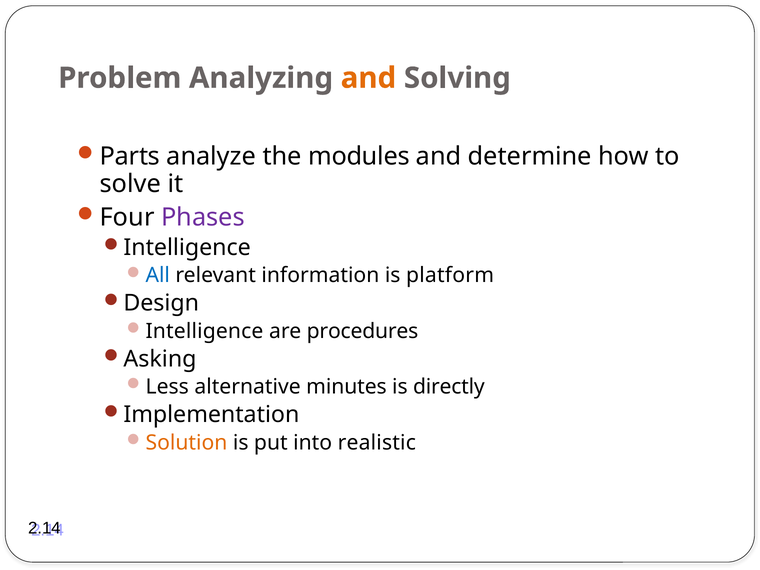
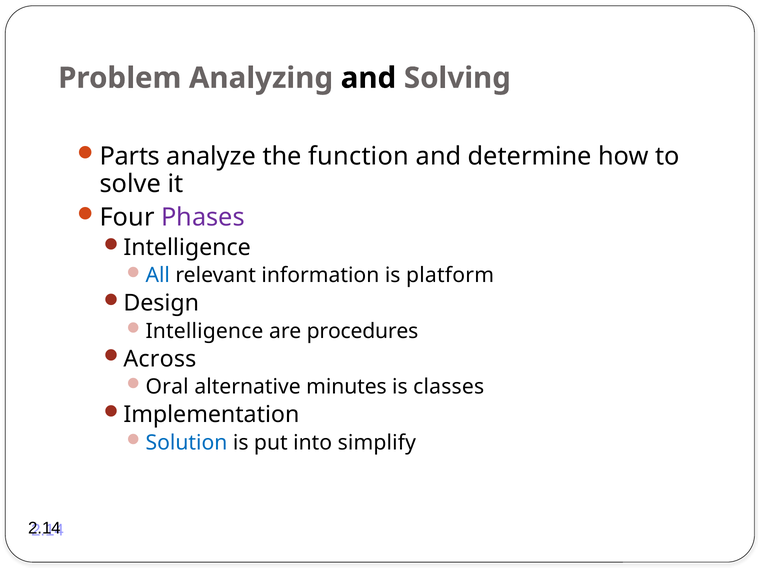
and colour: orange -> black (368, 78)
modules: modules -> function (359, 157)
Asking: Asking -> Across (160, 359)
Less: Less -> Oral (167, 387)
directly: directly -> classes (449, 387)
Solution colour: orange -> blue (186, 443)
realistic: realistic -> simplify (377, 443)
